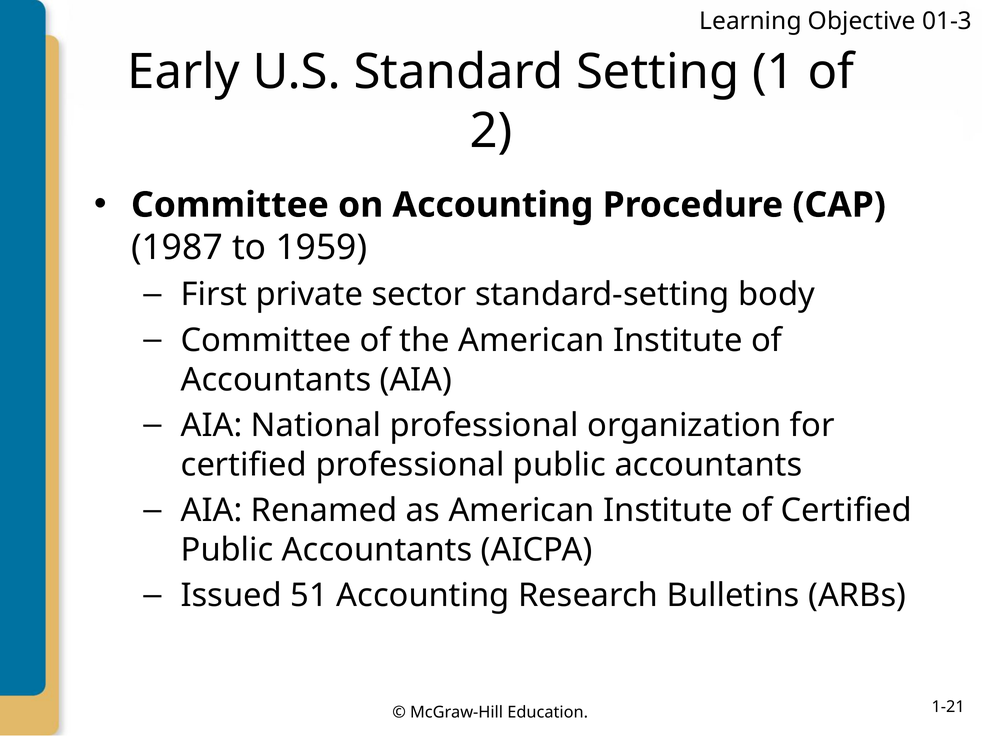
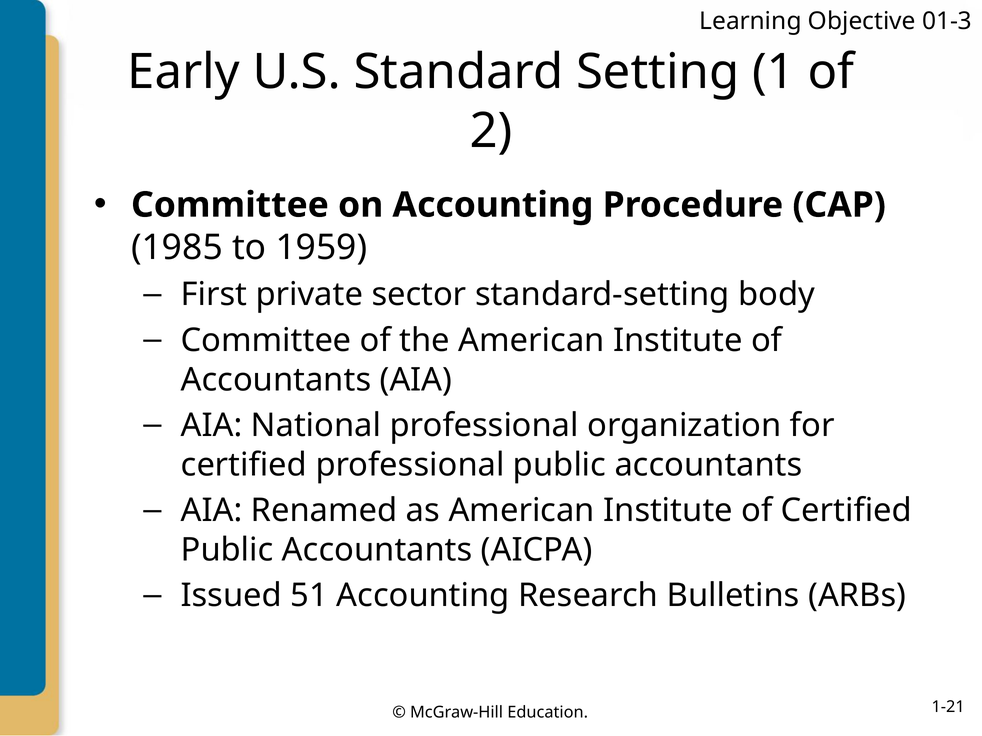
1987: 1987 -> 1985 (177, 248)
